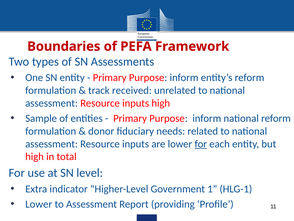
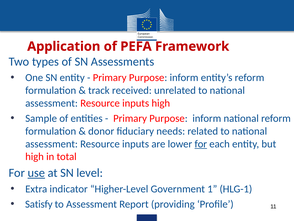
Boundaries: Boundaries -> Application (64, 46)
use underline: none -> present (36, 173)
Lower: Lower -> Satisfy (39, 204)
